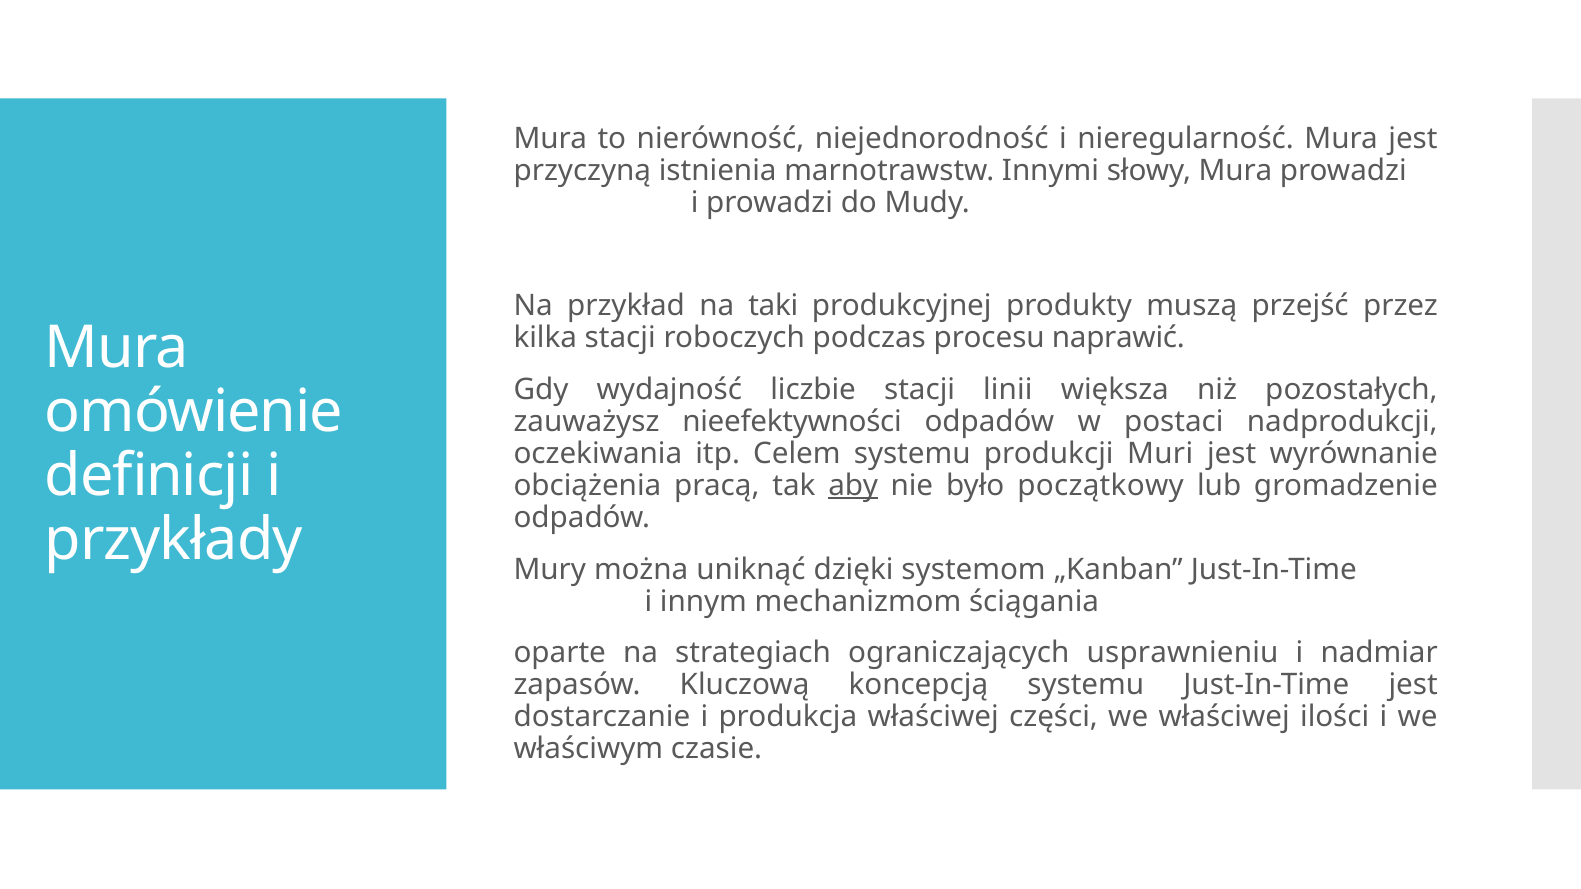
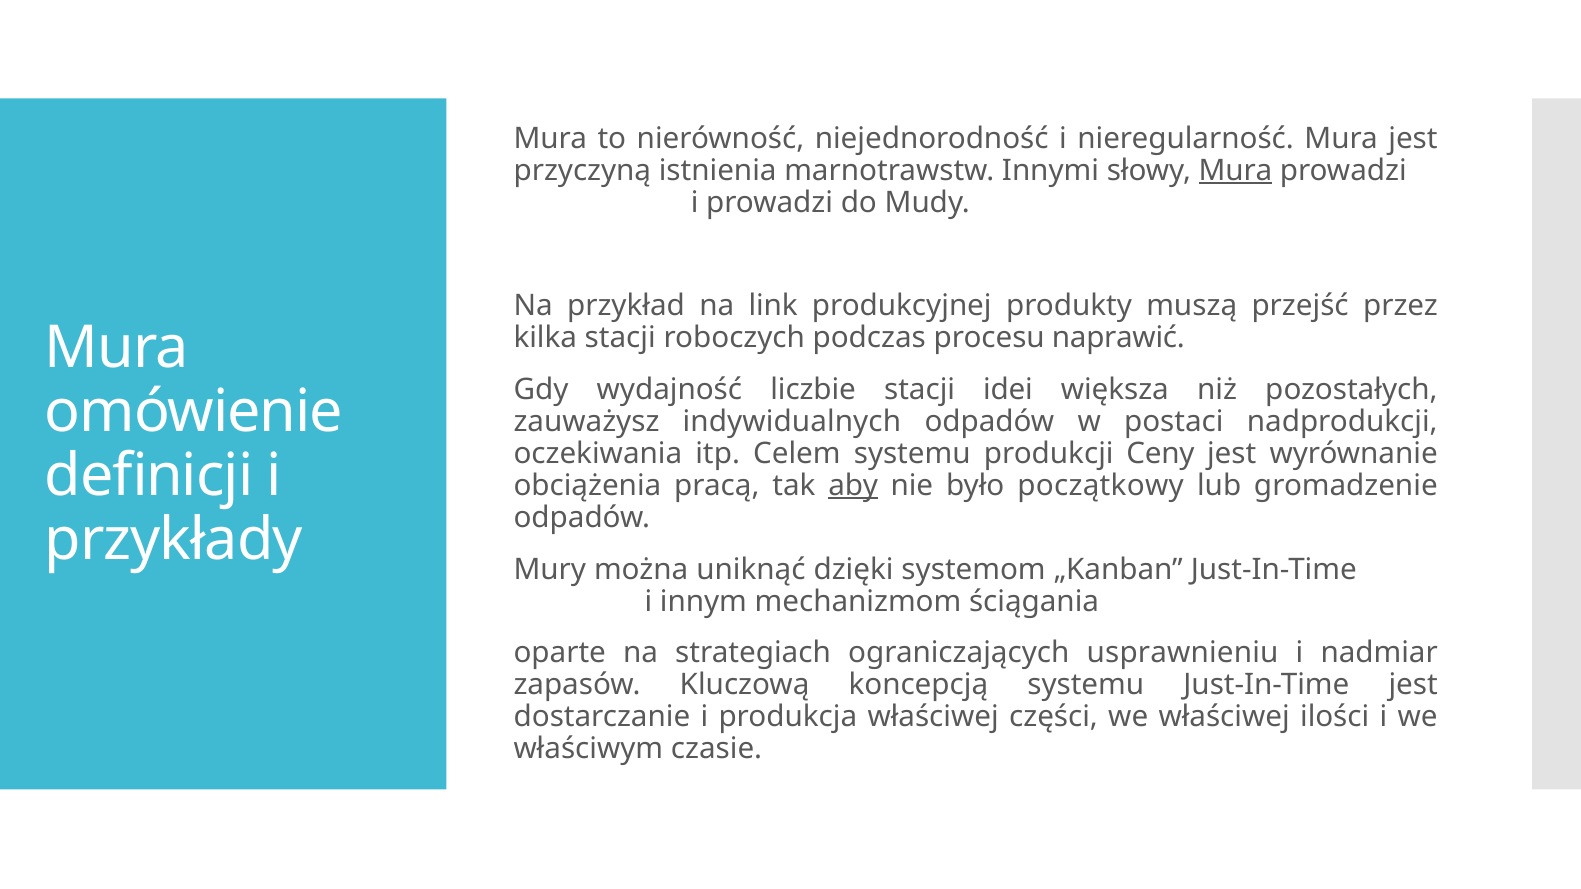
Mura underline: none -> present (1235, 170)
taki: taki -> link (773, 306)
linii: linii -> idei (1008, 390)
nieefektywności: nieefektywności -> indywidualnych (792, 422)
Muri: Muri -> Ceny (1160, 454)
